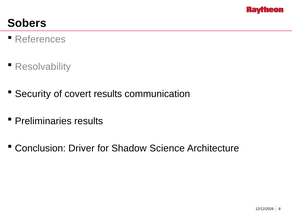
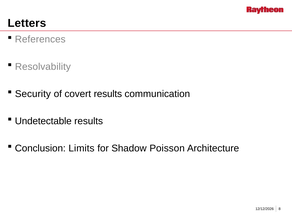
Sobers: Sobers -> Letters (27, 23)
Preliminaries: Preliminaries -> Undetectable (43, 121)
Driver: Driver -> Limits (81, 148)
Science: Science -> Poisson (167, 148)
